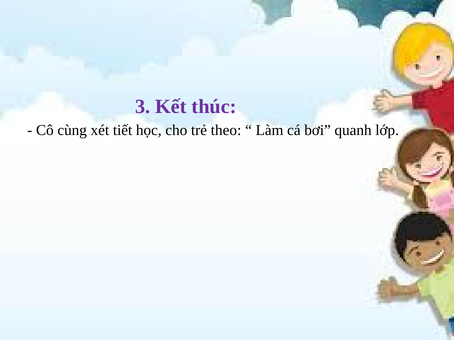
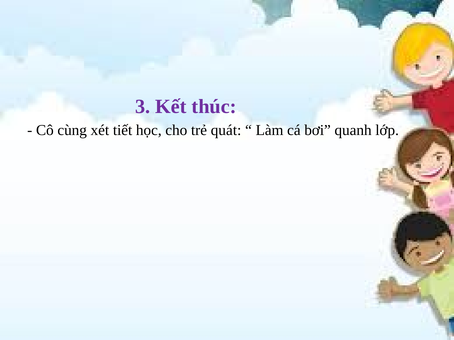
theo: theo -> quát (226, 130)
